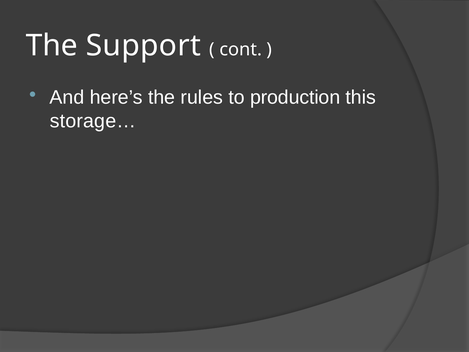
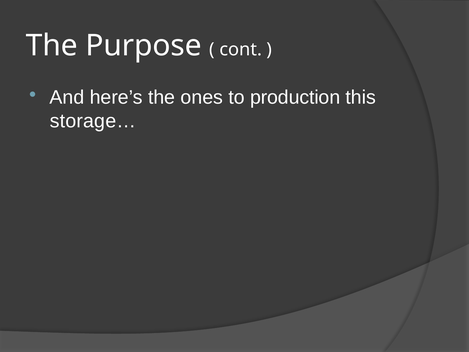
Support: Support -> Purpose (144, 45)
rules: rules -> ones (202, 97)
